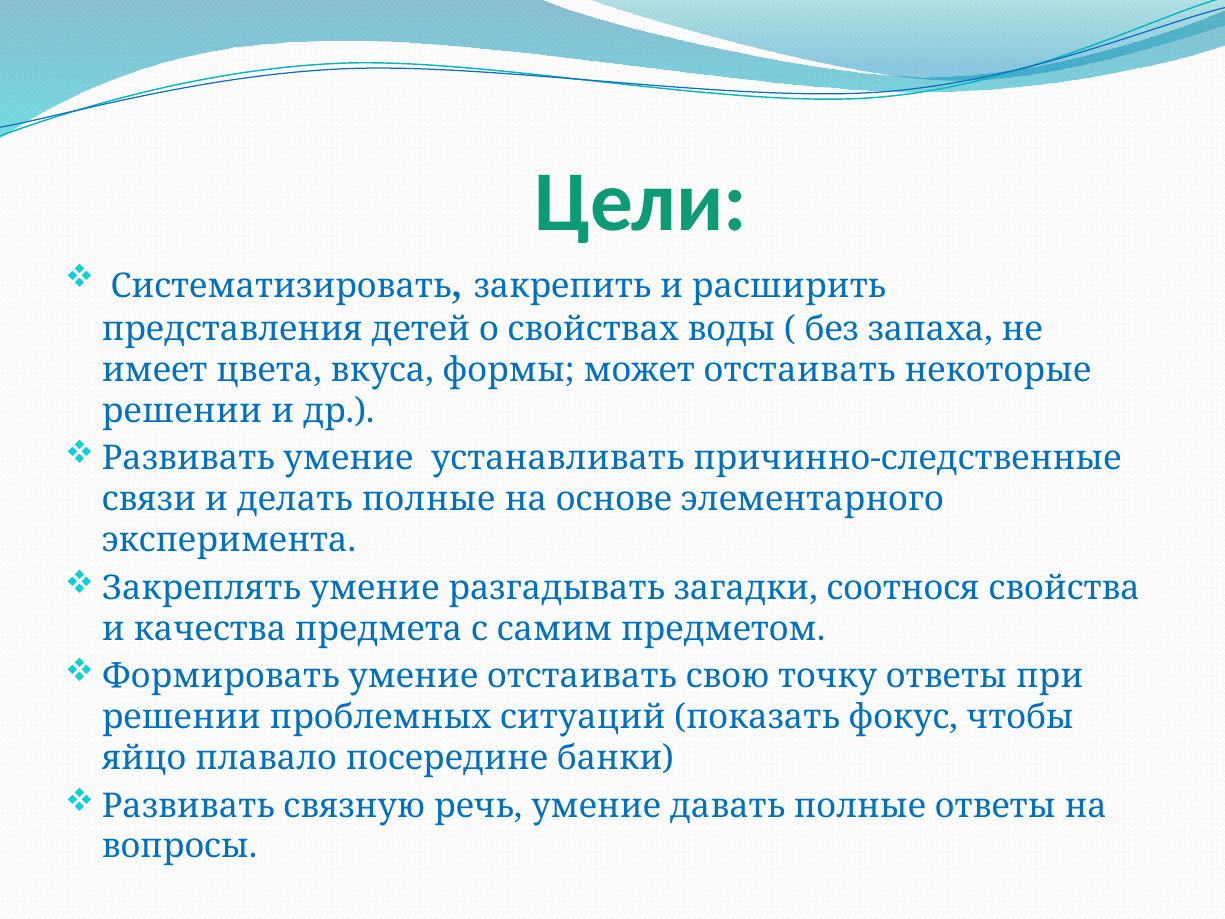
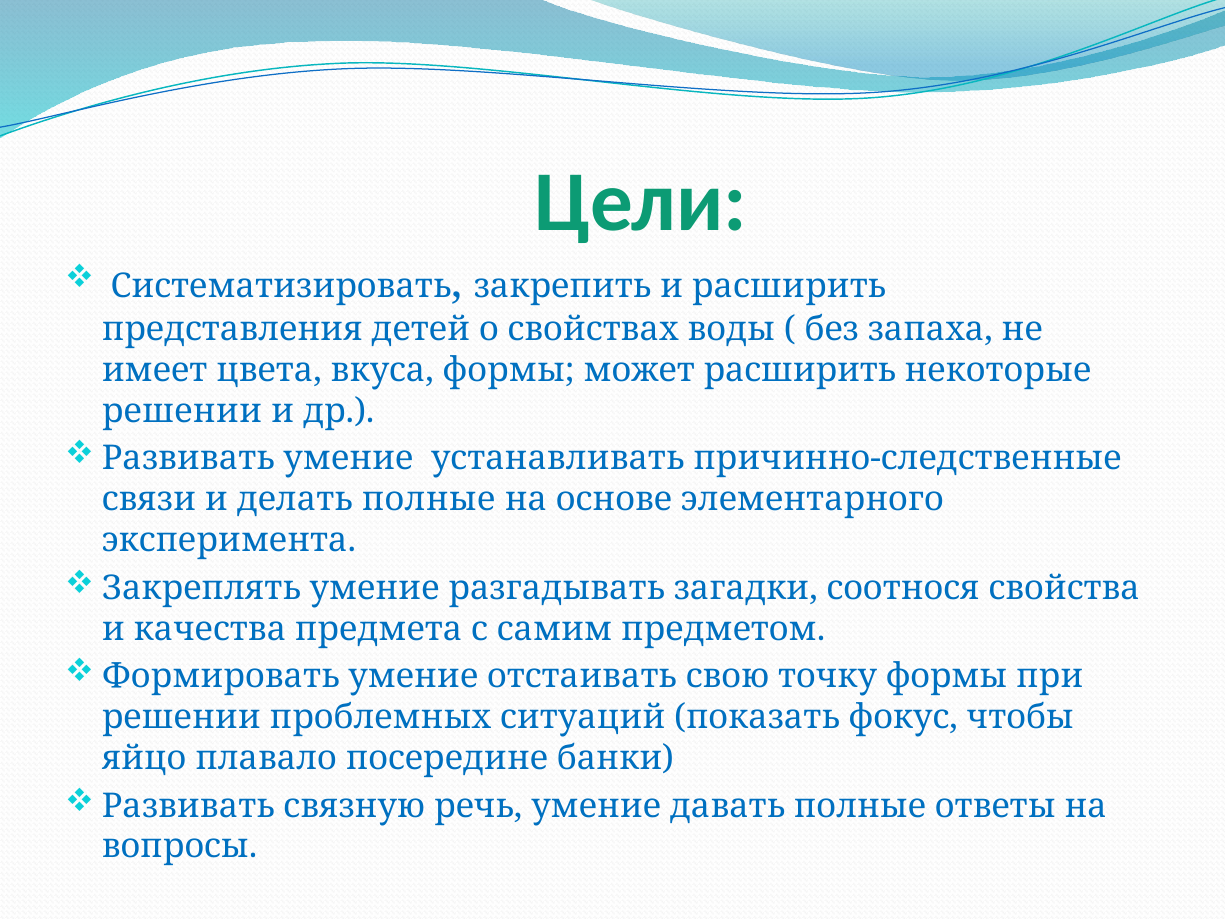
может отстаивать: отстаивать -> расширить (800, 370)
точку ответы: ответы -> формы (947, 676)
